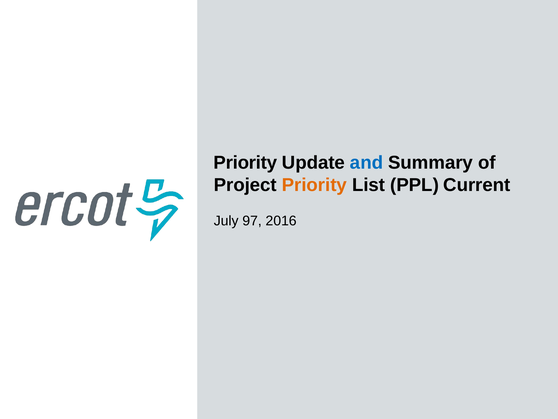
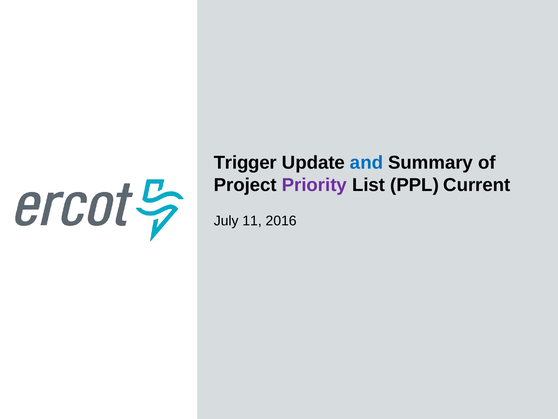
Priority: Priority -> Trigger (245, 162)
Priority colour: orange -> purple (314, 185)
97: 97 -> 11 (252, 221)
